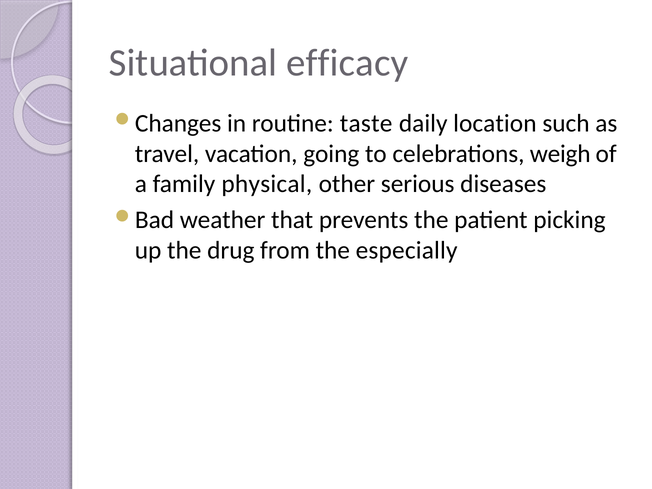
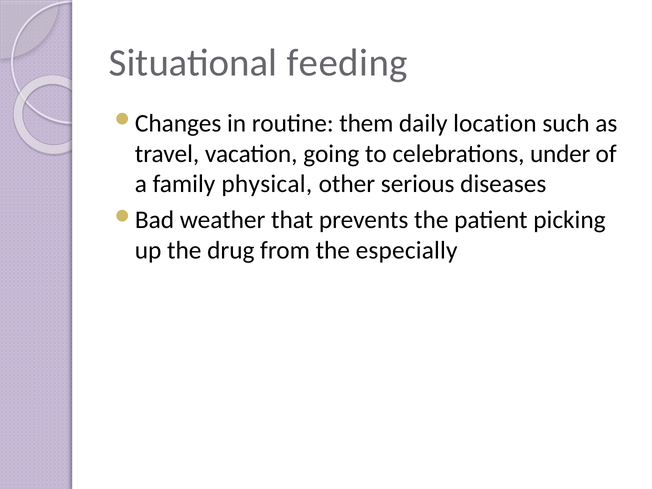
efficacy: efficacy -> feeding (347, 63)
taste: taste -> them (366, 123)
weigh: weigh -> under (560, 154)
